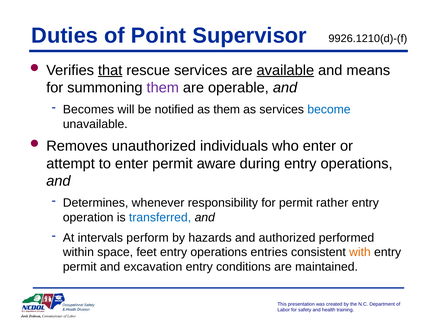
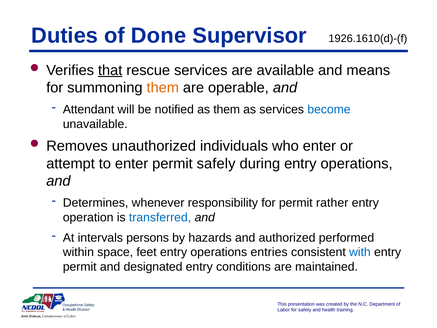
Point: Point -> Done (159, 36)
9926.1210(d)-(f: 9926.1210(d)-(f -> 1926.1610(d)-(f (368, 39)
available underline: present -> none (285, 70)
them colour: purple -> orange (163, 88)
Becomes: Becomes -> Attendant (89, 109)
aware: aware -> safely (216, 163)
perform: perform -> persons (148, 238)
with colour: orange -> blue (360, 252)
excavation: excavation -> designated (153, 267)
